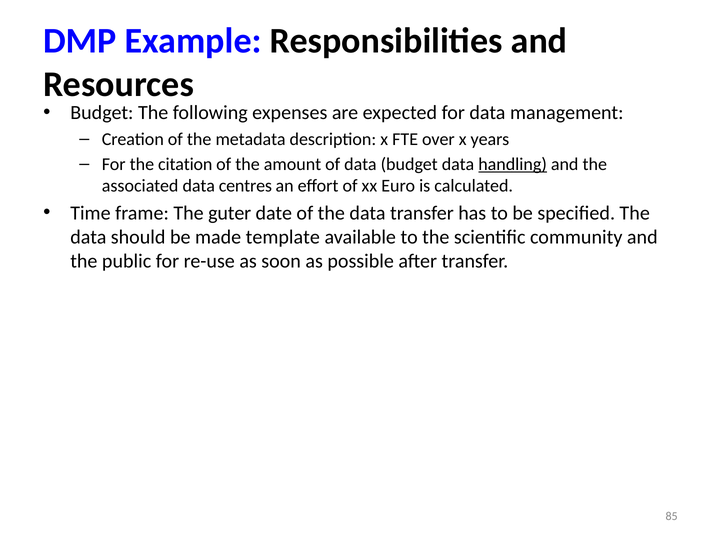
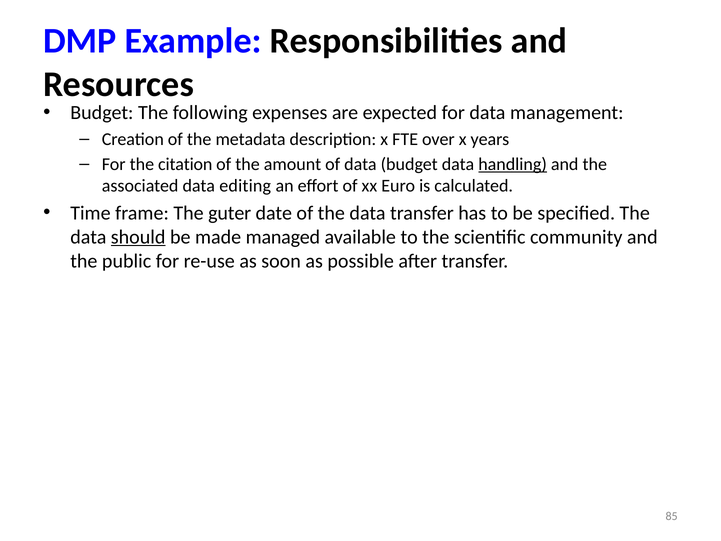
centres: centres -> editing (245, 186)
should underline: none -> present (138, 237)
template: template -> managed (283, 237)
